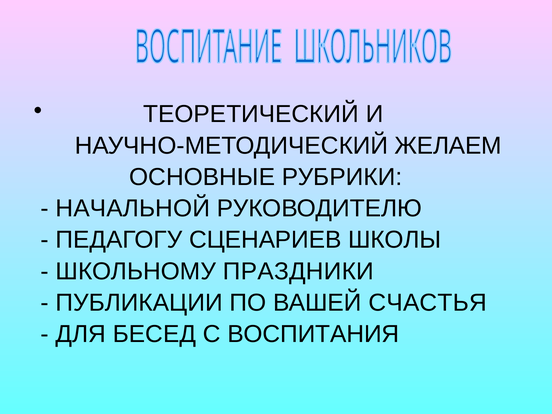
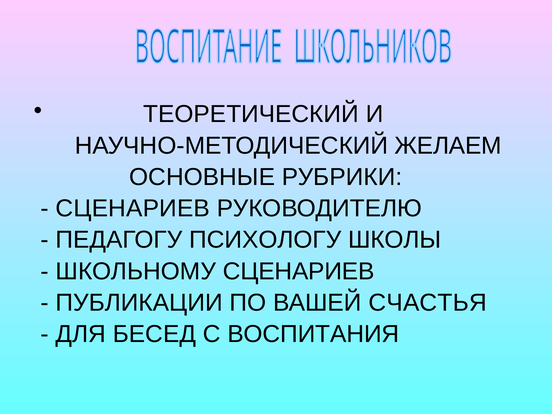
НАЧАЛЬНОЙ: НАЧАЛЬНОЙ -> СЦЕНАРИЕВ (133, 208)
СЦЕНАРИЕВ: СЦЕНАРИЕВ -> ПСИХОЛОГУ (265, 240)
ШКОЛЬНОМУ ПРАЗДНИКИ: ПРАЗДНИКИ -> СЦЕНАРИЕВ (299, 271)
